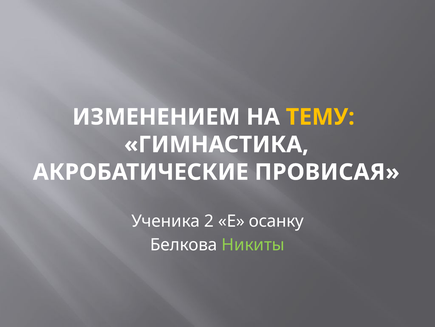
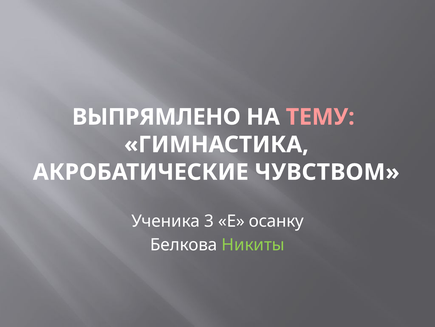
ИЗМЕНЕНИЕМ: ИЗМЕНЕНИЕМ -> ВЫПРЯМЛЕНО (156, 117)
ТЕМУ colour: yellow -> pink (320, 117)
ПРОВИСАЯ: ПРОВИСАЯ -> ЧУВСТВОМ (327, 172)
2: 2 -> 3 (209, 221)
